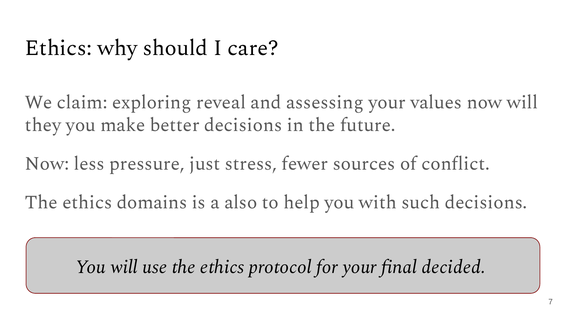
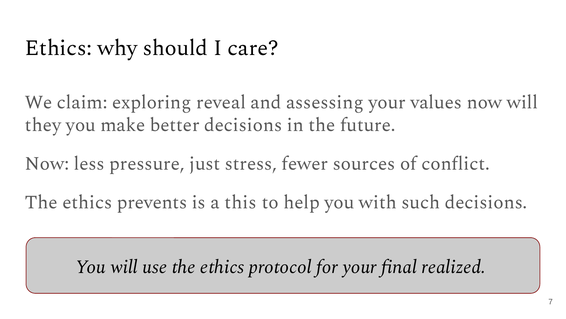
domains: domains -> prevents (152, 202)
also: also -> this (241, 202)
decided: decided -> realized (454, 266)
